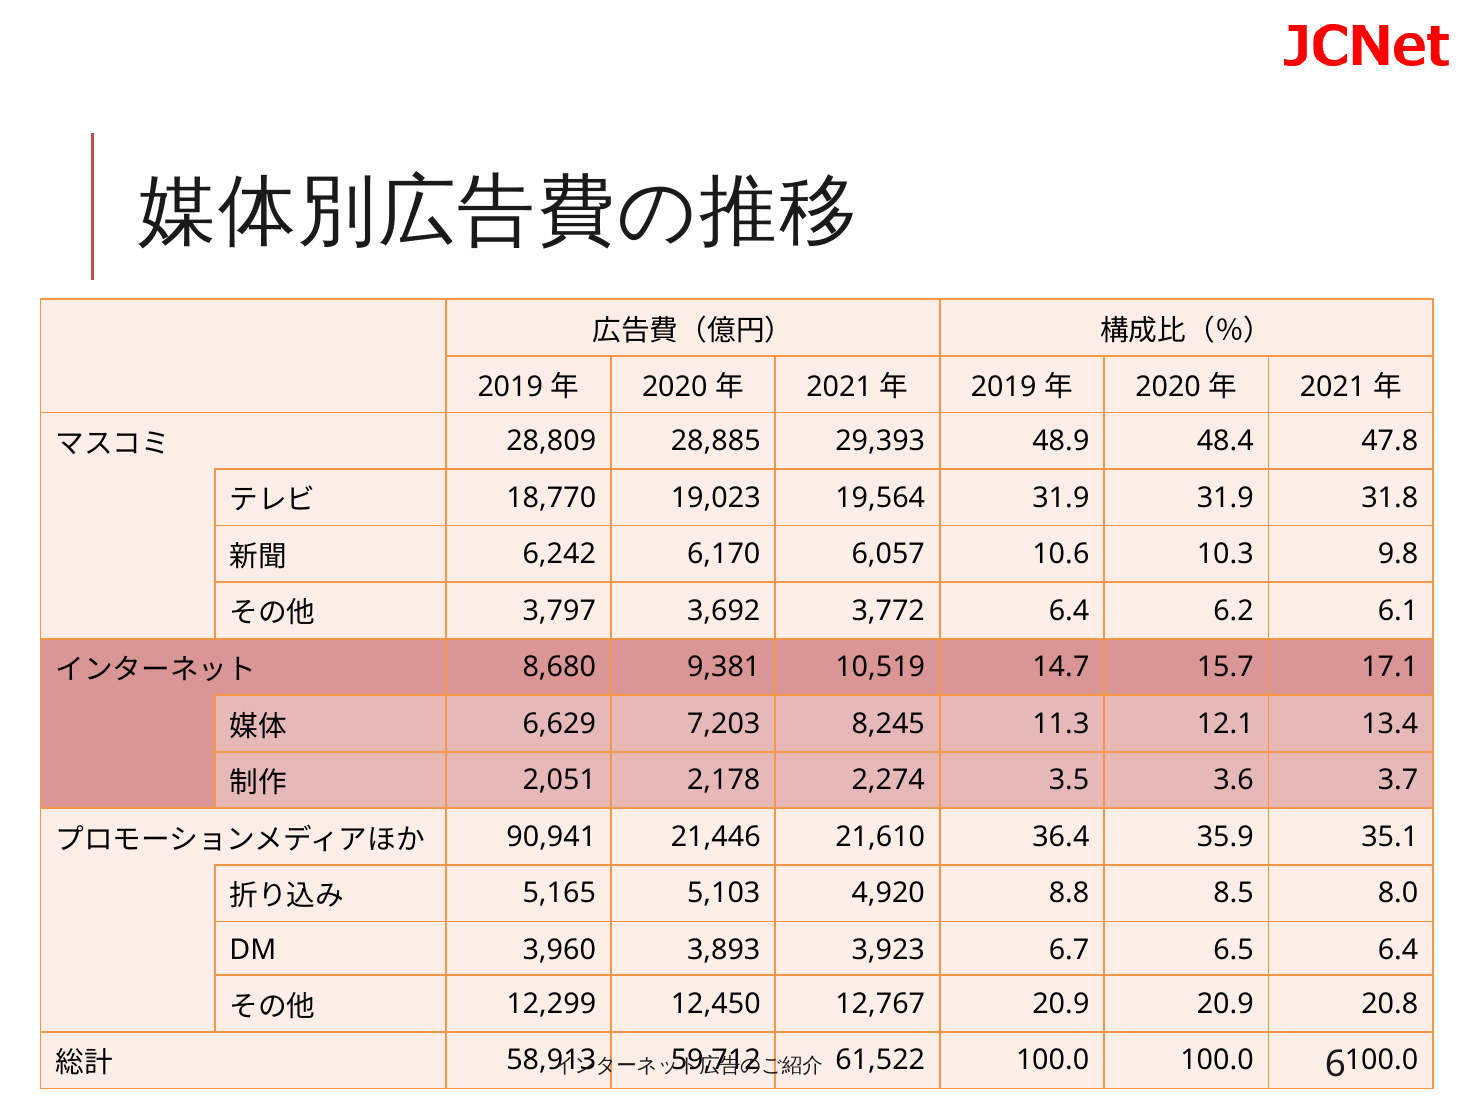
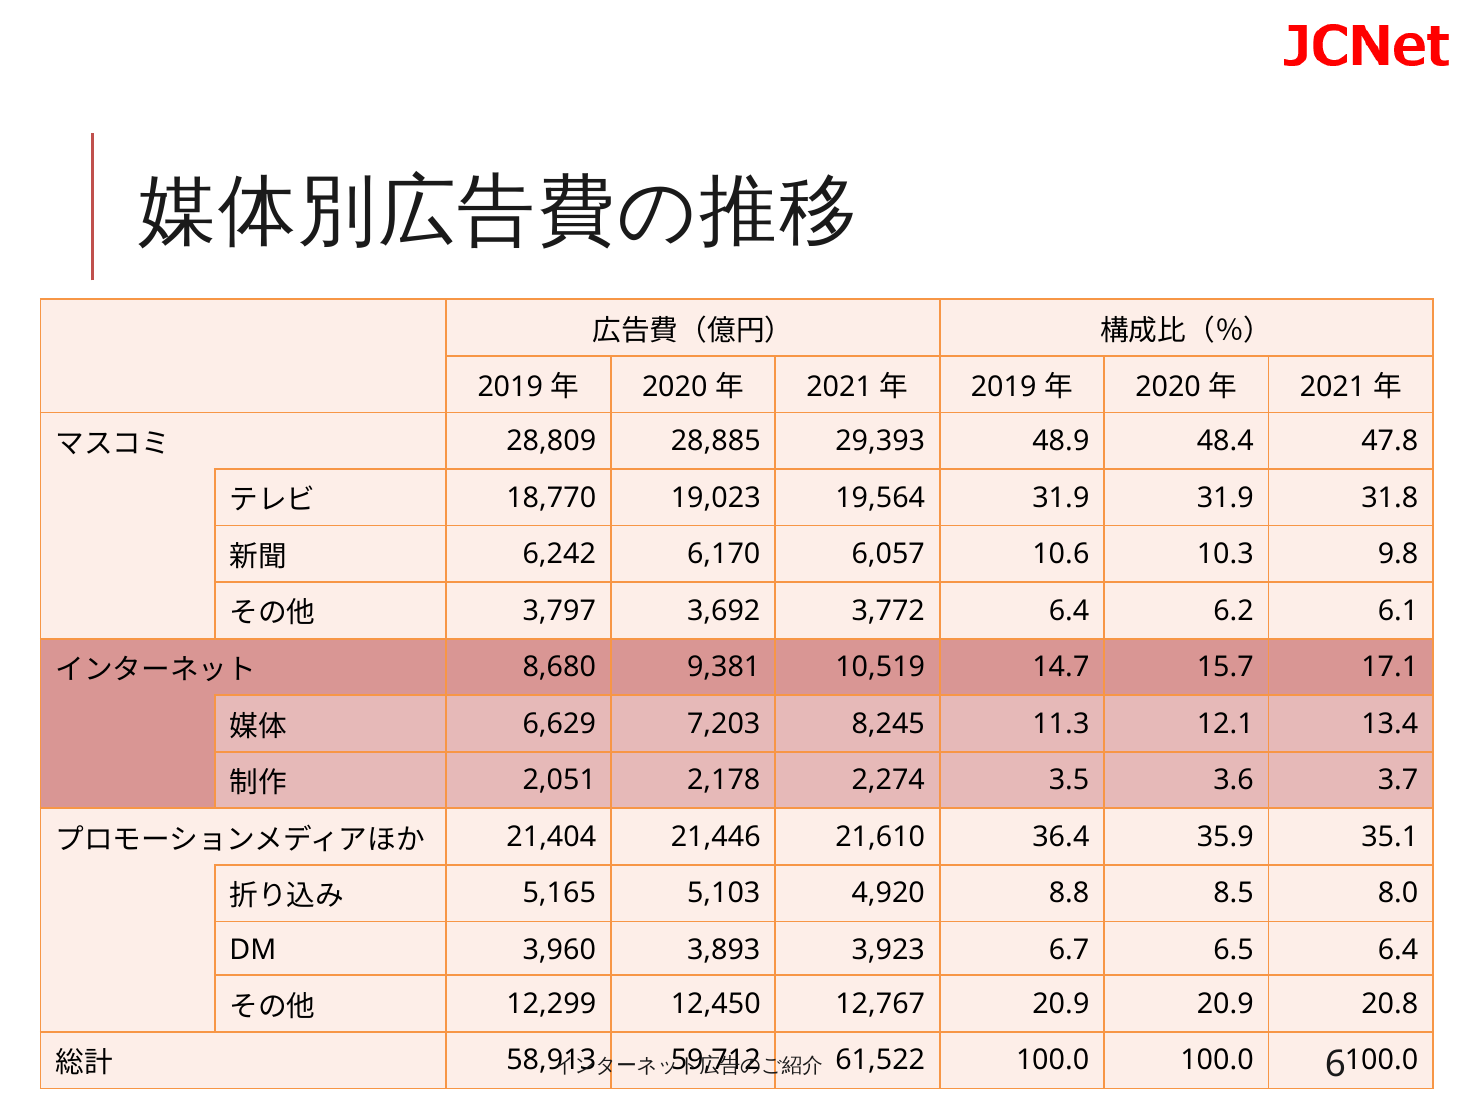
90,941: 90,941 -> 21,404 (551, 837)
